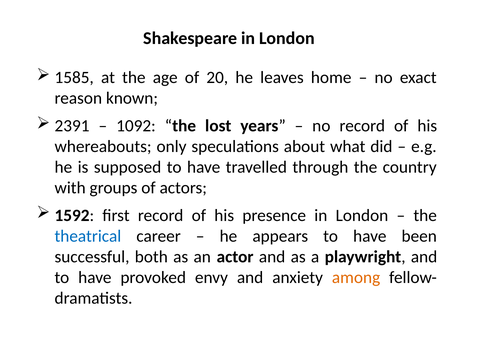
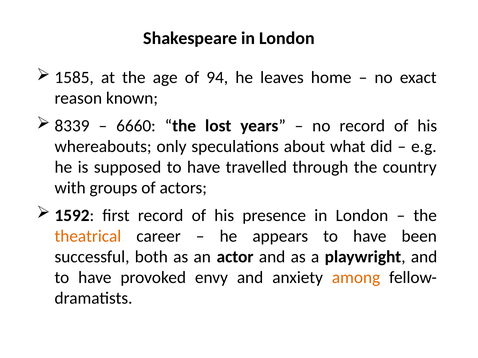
20: 20 -> 94 (217, 78)
2391: 2391 -> 8339 (72, 126)
1092: 1092 -> 6660 (136, 126)
theatrical colour: blue -> orange (88, 236)
